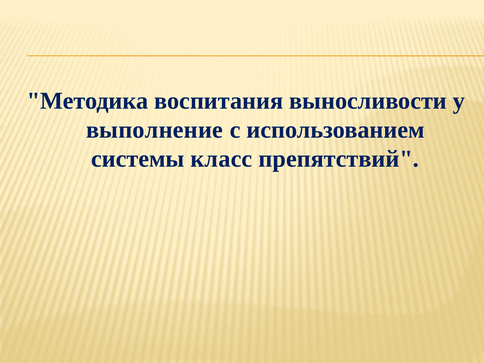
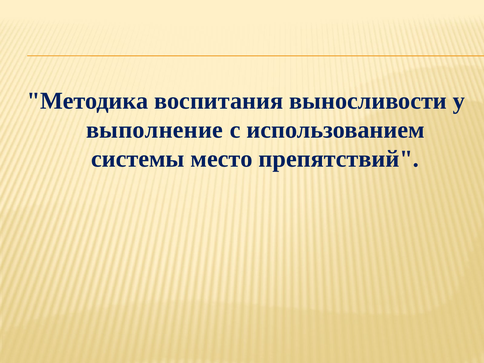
класс: класс -> место (222, 159)
